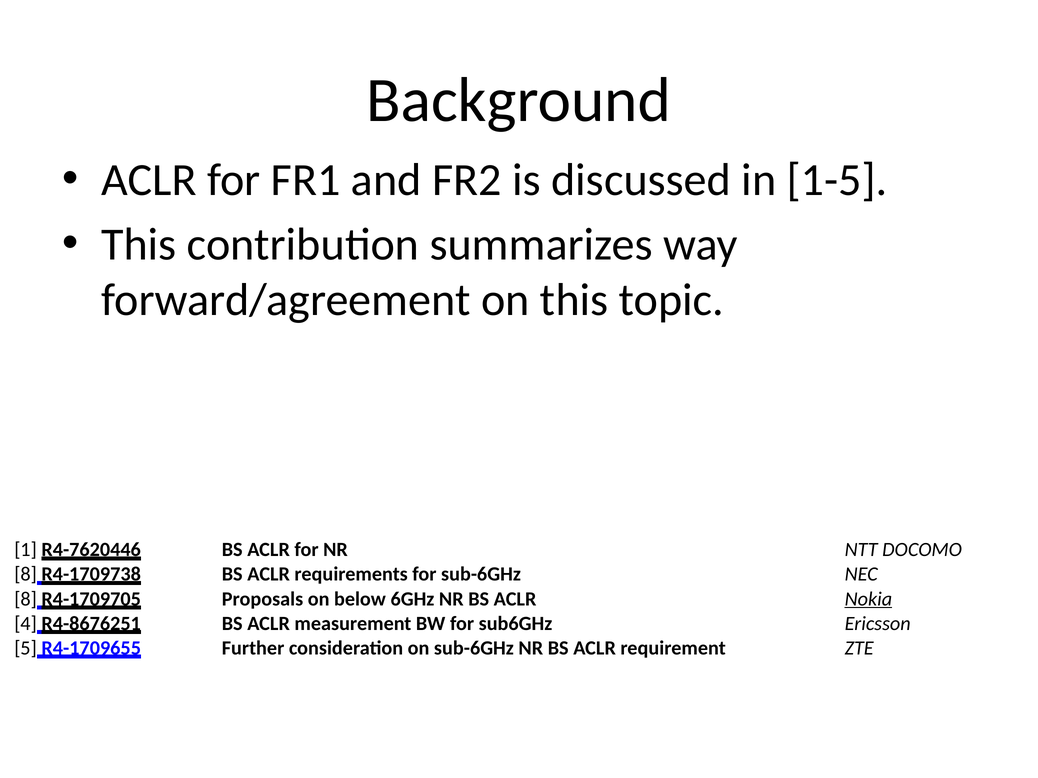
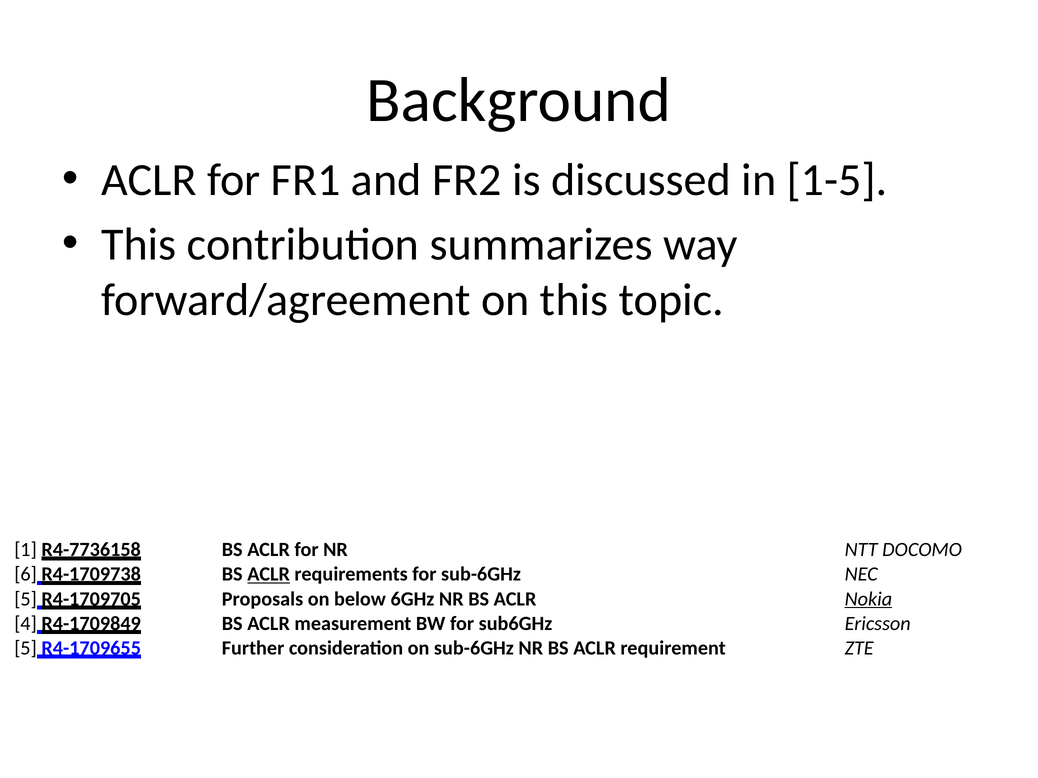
R4-7620446: R4-7620446 -> R4-7736158 (91, 550)
8: 8 -> 6 (26, 575)
ACLR underline: none -> present (269, 575)
8: 8 -> 5 (26, 599)
R4-8676251: R4-8676251 -> R4-1709849 (91, 624)
